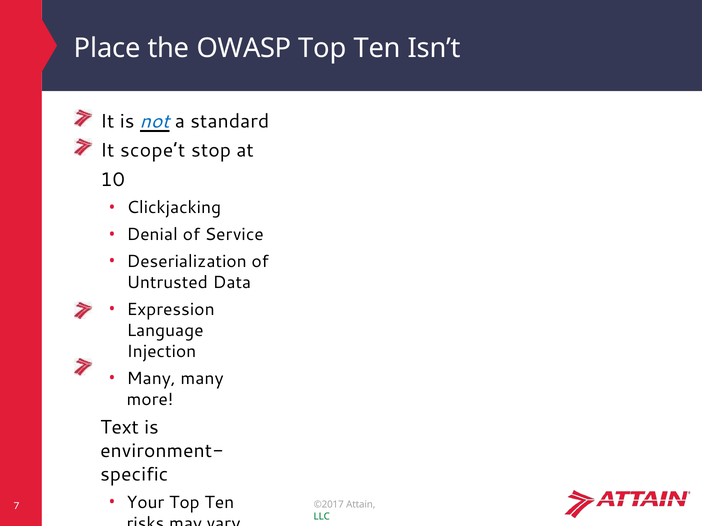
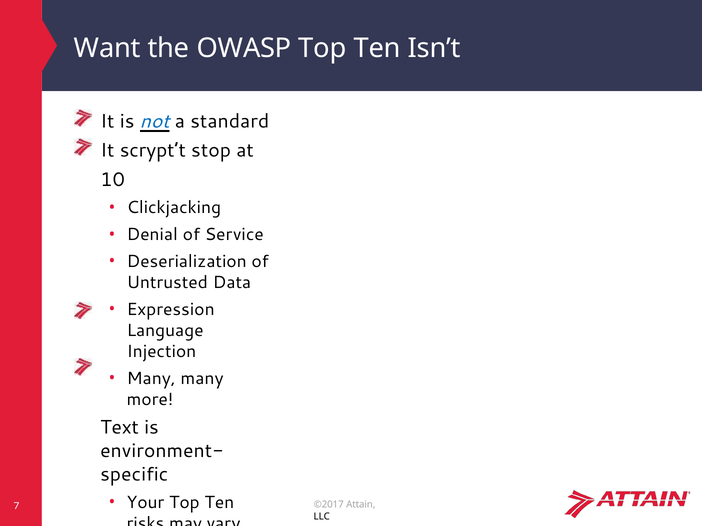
Place: Place -> Want (107, 48)
scope’t: scope’t -> scrypt’t (153, 151)
LLC colour: green -> black (322, 517)
